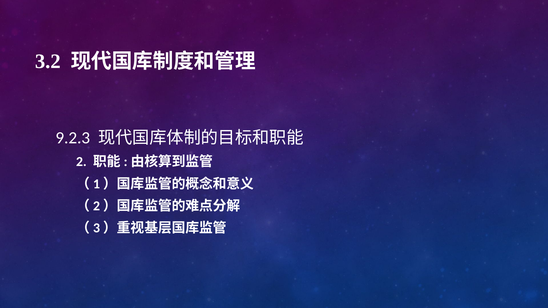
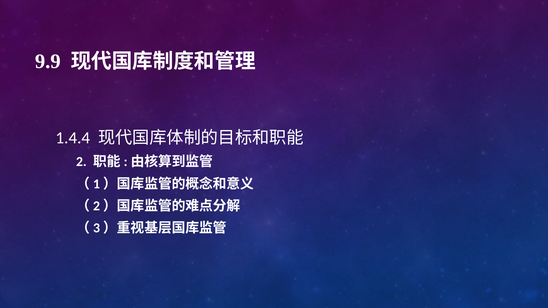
3.2: 3.2 -> 9.9 (48, 62)
9.2.3: 9.2.3 -> 1.4.4 (73, 138)
